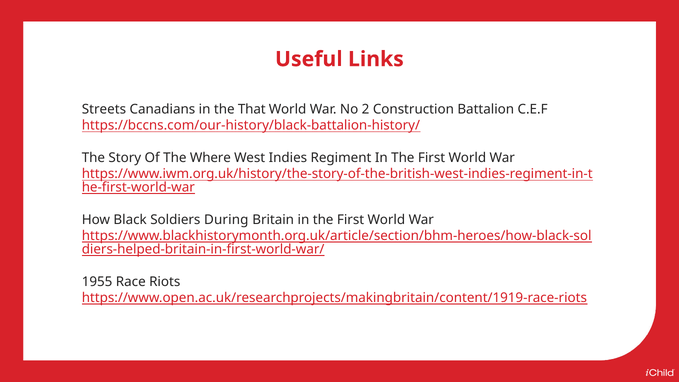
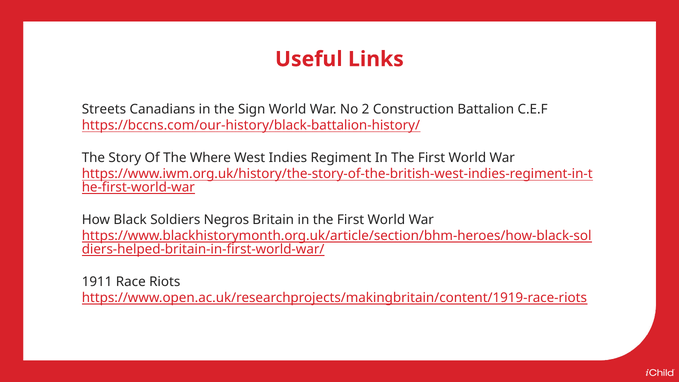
That: That -> Sign (252, 109)
During: During -> Negros (226, 220)
1955: 1955 -> 1911 (97, 282)
